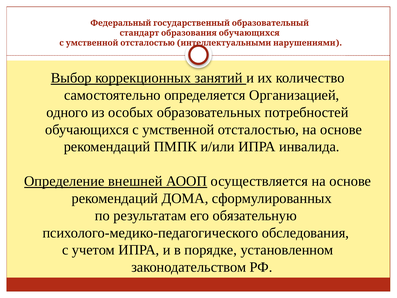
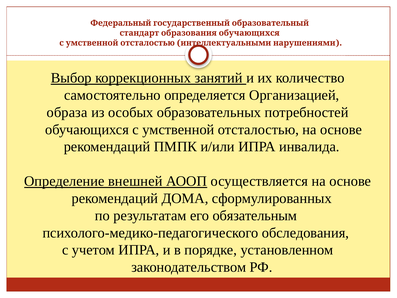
одного: одного -> образа (67, 112)
обязательную: обязательную -> обязательным (255, 215)
